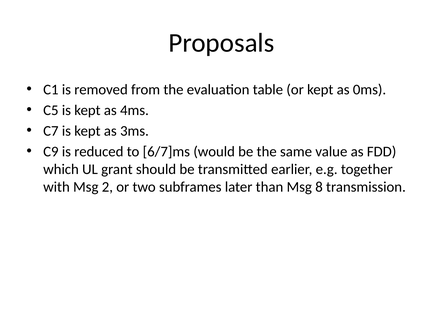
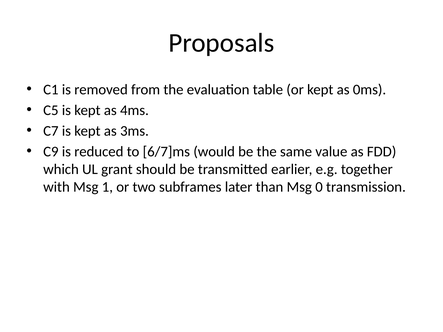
2: 2 -> 1 (107, 187)
8: 8 -> 0 (319, 187)
